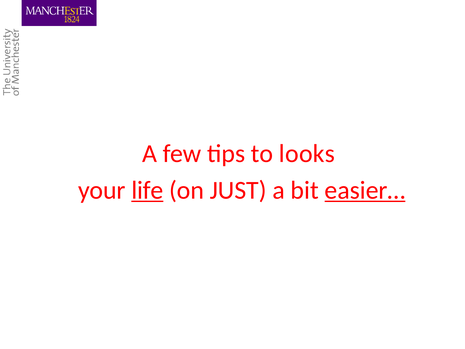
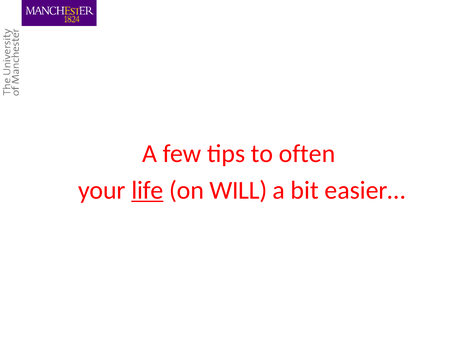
looks: looks -> often (307, 154)
JUST: JUST -> WILL (238, 190)
easier… underline: present -> none (365, 190)
